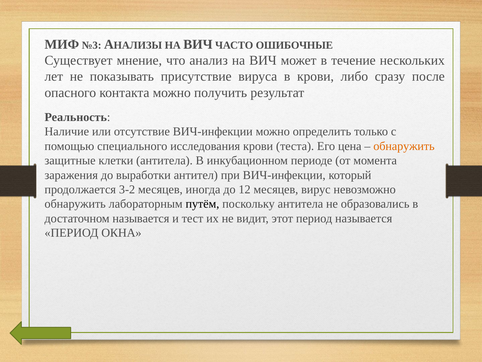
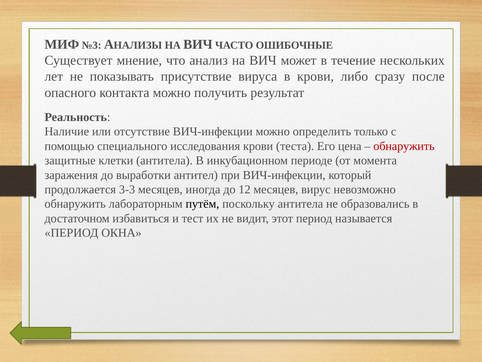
обнаружить colour: orange -> red (404, 146)
3-2: 3-2 -> 3-3 (127, 189)
достаточном называется: называется -> избавиться (141, 218)
